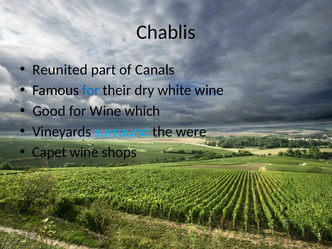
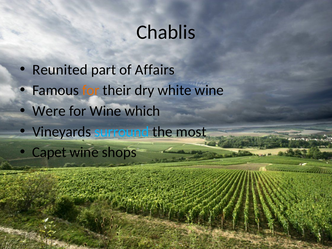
Canals: Canals -> Affairs (155, 70)
for colour: blue -> orange (91, 90)
Good: Good -> Were (49, 111)
were: were -> most (191, 132)
